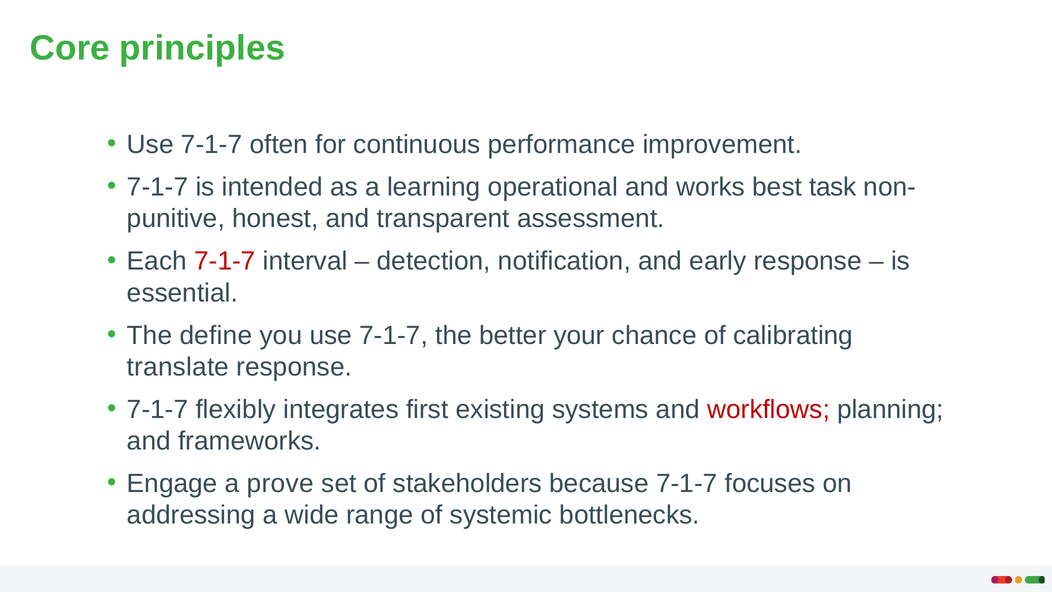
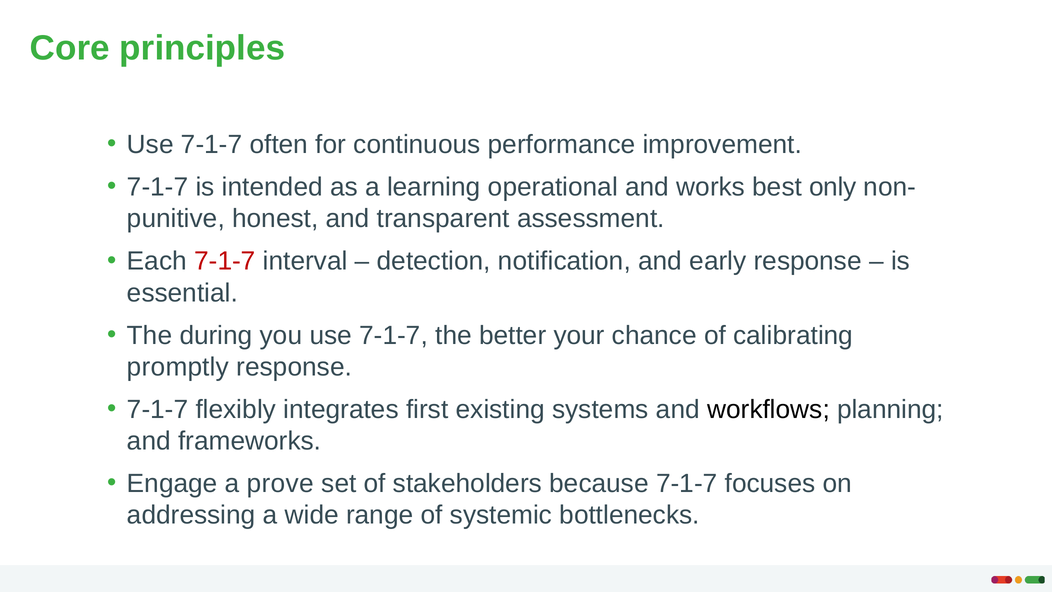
task: task -> only (833, 187)
define: define -> during (216, 335)
translate: translate -> promptly (178, 367)
workflows colour: red -> black (768, 409)
